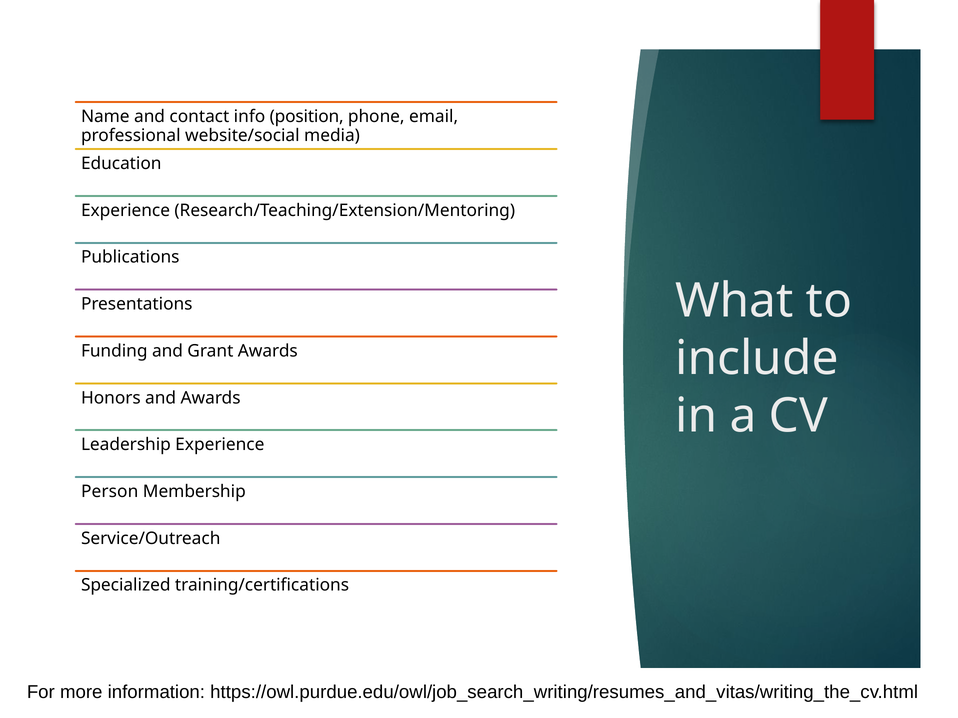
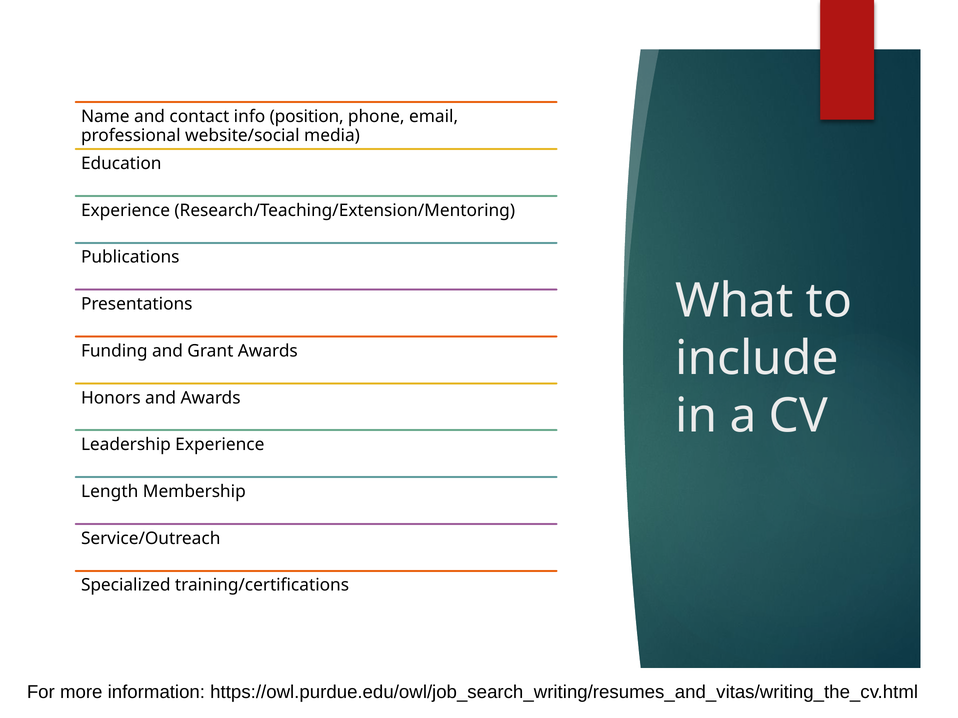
Person: Person -> Length (110, 492)
